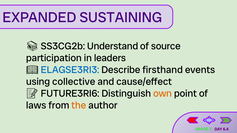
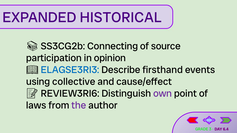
SUSTAINING: SUSTAINING -> HISTORICAL (121, 17)
Understand: Understand -> Connecting (113, 46)
leaders: leaders -> opinion (110, 58)
FUTURE3RI6: FUTURE3RI6 -> REVIEW3RI6 (70, 94)
own colour: orange -> purple (163, 94)
the colour: orange -> purple (79, 106)
